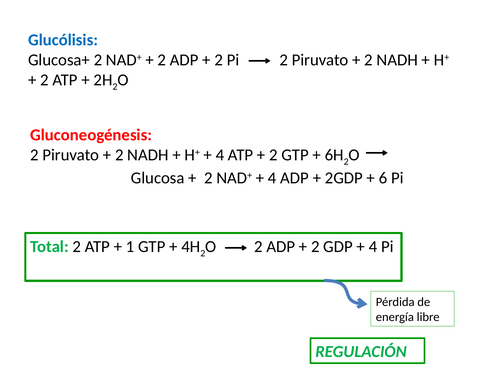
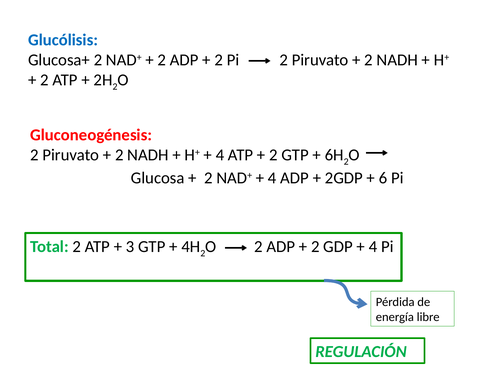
1: 1 -> 3 (130, 247)
